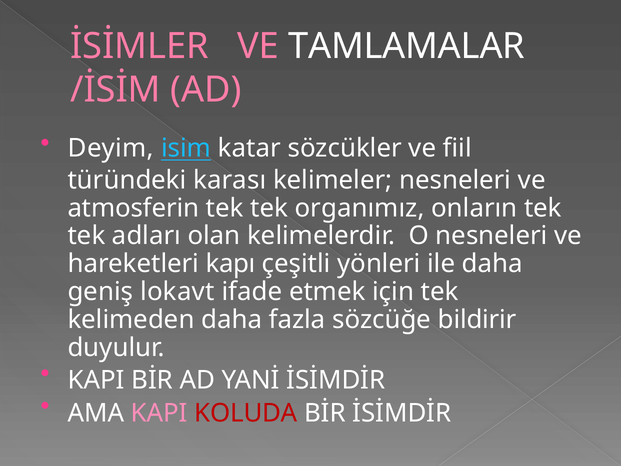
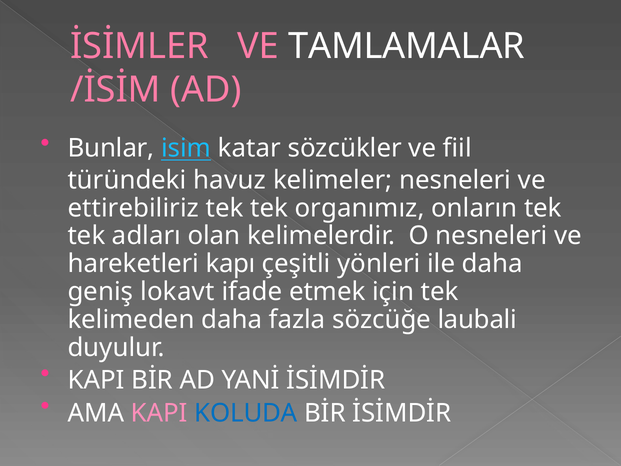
Deyim: Deyim -> Bunlar (111, 148)
karası: karası -> havuz (230, 180)
atmosferin: atmosferin -> ettirebiliriz (133, 208)
bildirir: bildirir -> laubali (477, 320)
KOLUDA colour: red -> blue (246, 413)
